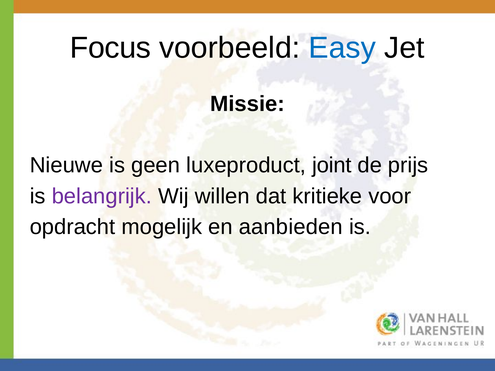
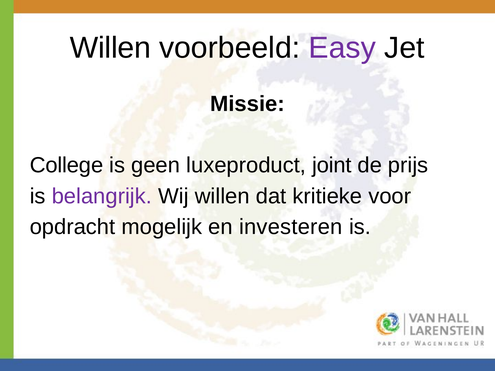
Focus: Focus -> Willen (110, 48)
Easy colour: blue -> purple (342, 48)
Nieuwe: Nieuwe -> College (66, 165)
aanbieden: aanbieden -> investeren (291, 227)
